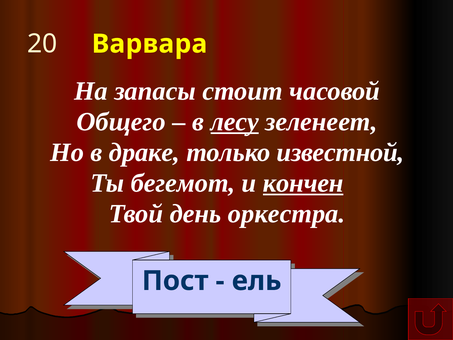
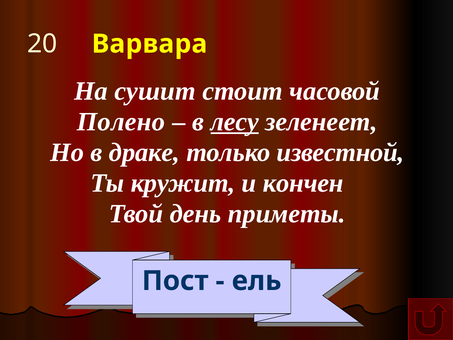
запасы: запасы -> сушит (155, 91)
Общего: Общего -> Полено (121, 122)
бегемот: бегемот -> кружит (183, 183)
кончен underline: present -> none (303, 183)
оркестра: оркестра -> приметы (287, 214)
